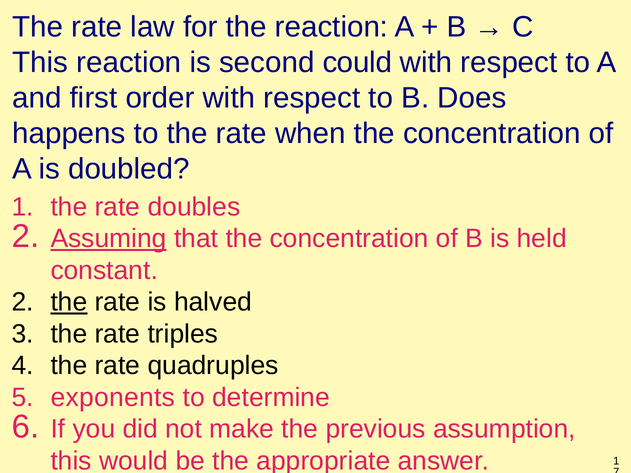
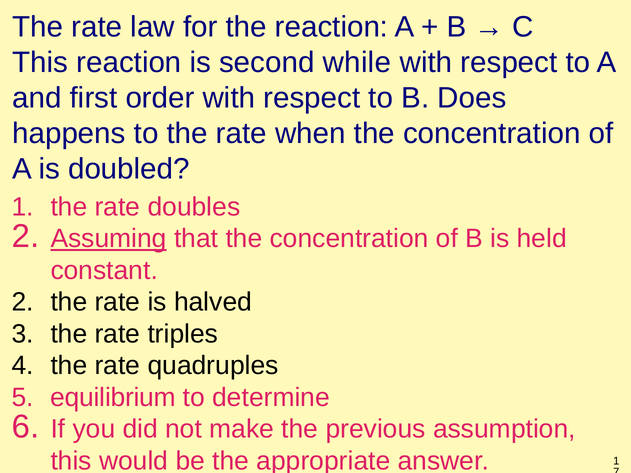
could: could -> while (357, 63)
the underline: present -> none (69, 302)
exponents: exponents -> equilibrium (113, 398)
